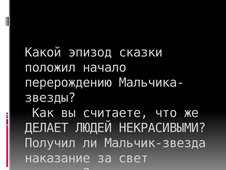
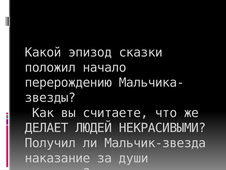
свет: свет -> души (134, 158)
